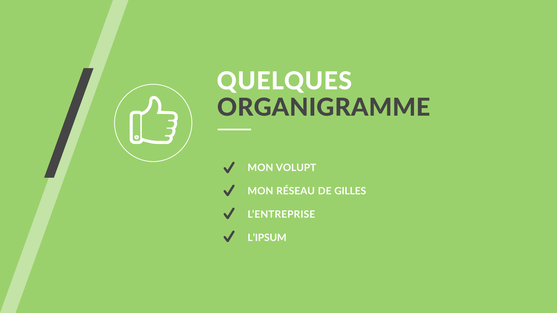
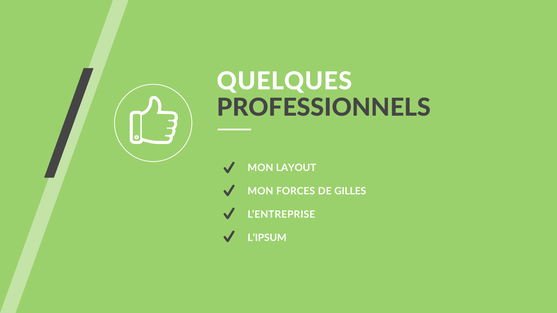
ORGANIGRAMME: ORGANIGRAMME -> PROFESSIONNELS (324, 108)
VOLUPT: VOLUPT -> LAYOUT (296, 168)
RÉSEAU: RÉSEAU -> FORCES (296, 192)
